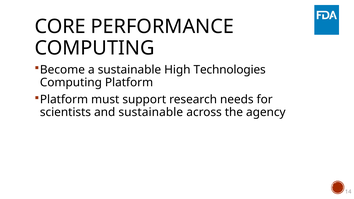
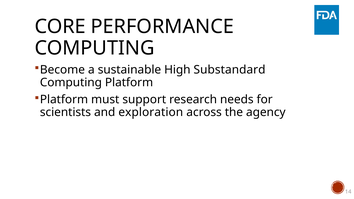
Technologies: Technologies -> Substandard (230, 70)
and sustainable: sustainable -> exploration (151, 112)
